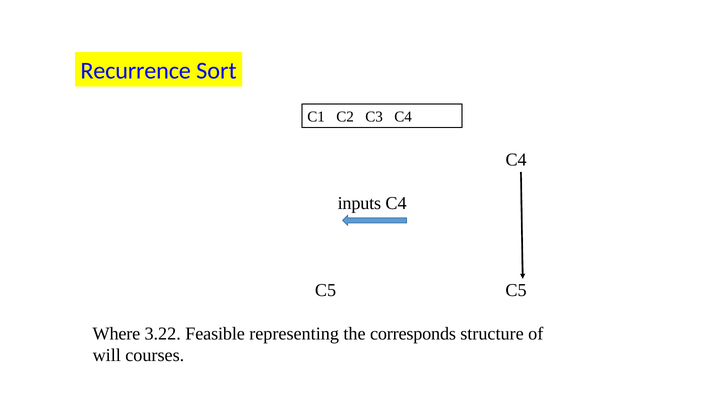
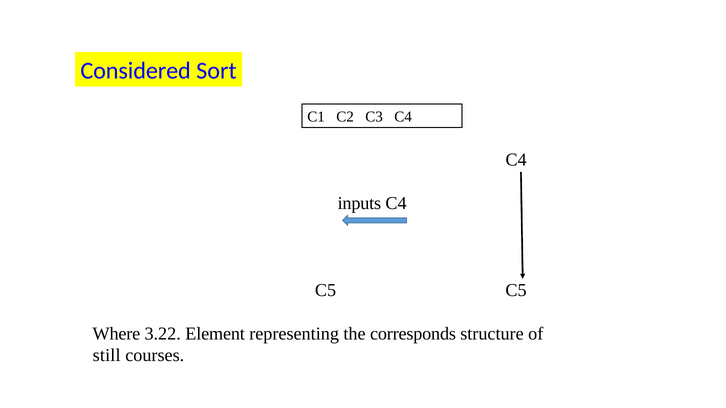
Recurrence: Recurrence -> Considered (136, 71)
Feasible: Feasible -> Element (215, 334)
will: will -> still (107, 356)
